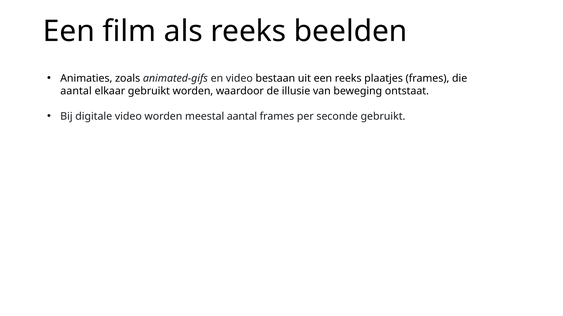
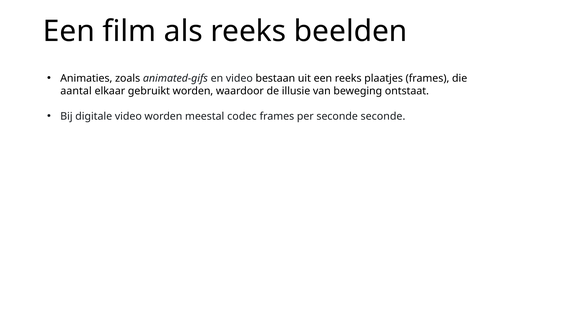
meestal aantal: aantal -> codec (242, 117)
seconde gebruikt: gebruikt -> seconde (383, 117)
